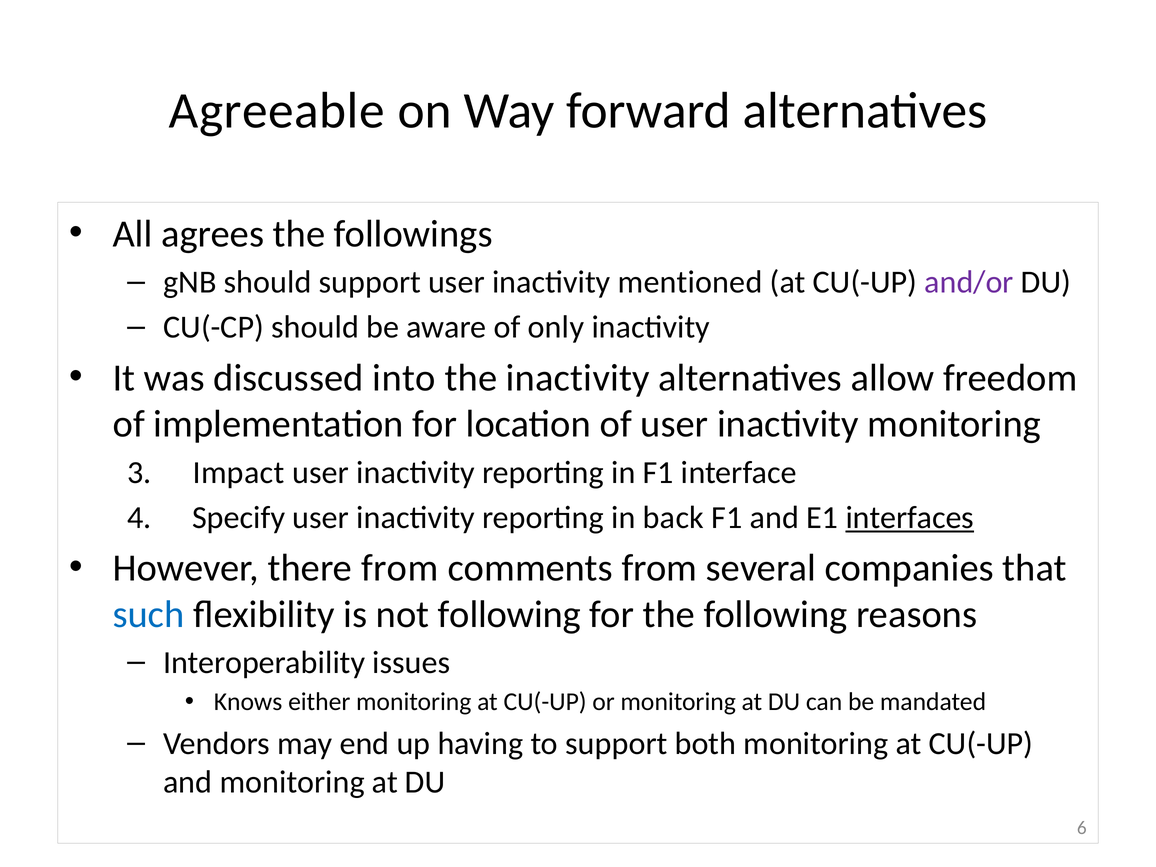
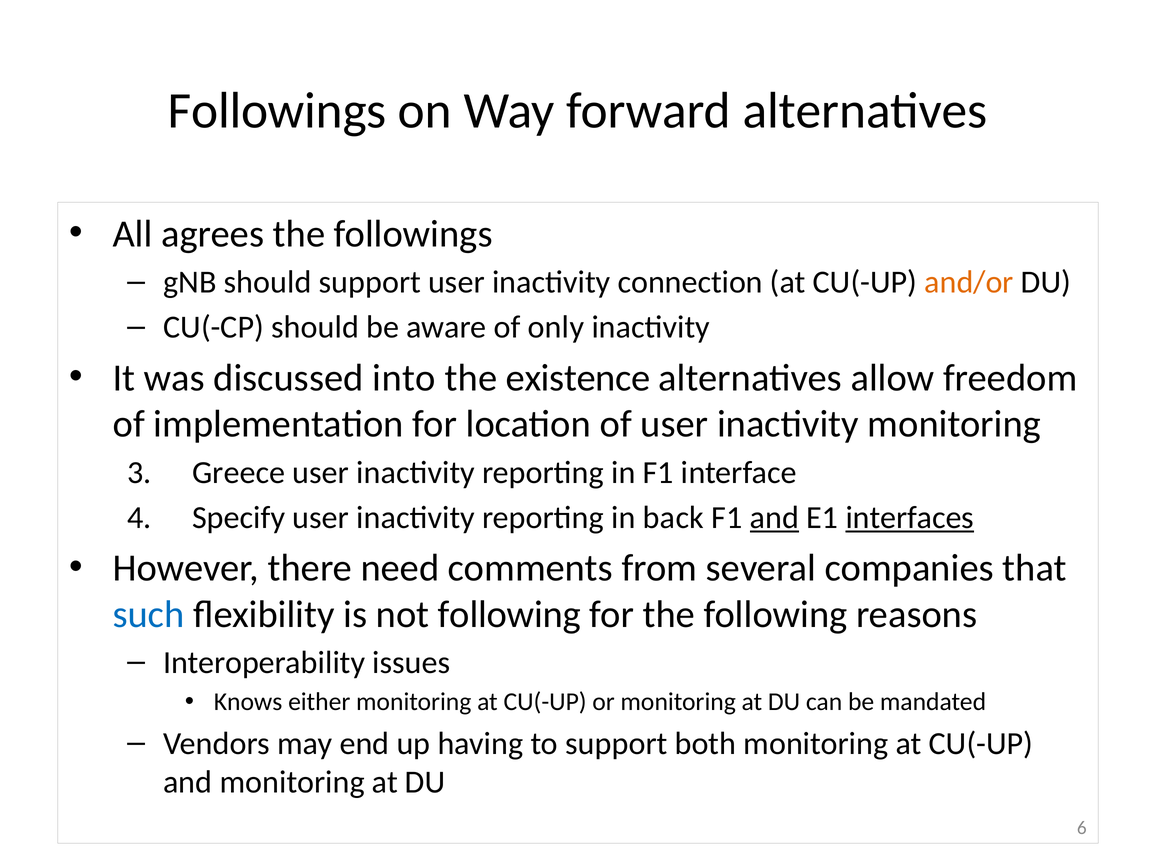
Agreeable: Agreeable -> Followings (277, 111)
mentioned: mentioned -> connection (690, 282)
and/or colour: purple -> orange (969, 282)
the inactivity: inactivity -> existence (578, 378)
Impact: Impact -> Greece (239, 473)
and underline: none -> present (774, 518)
there from: from -> need (400, 568)
